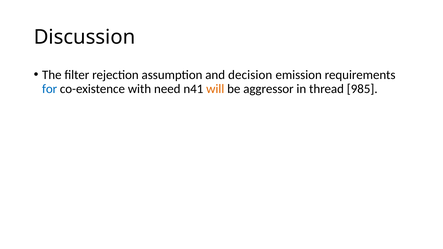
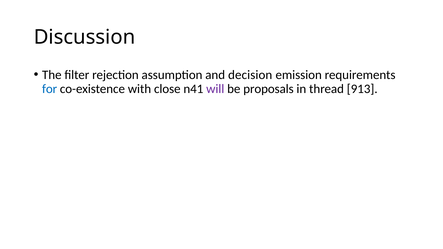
need: need -> close (167, 89)
will colour: orange -> purple (215, 89)
aggressor: aggressor -> proposals (268, 89)
985: 985 -> 913 (362, 89)
